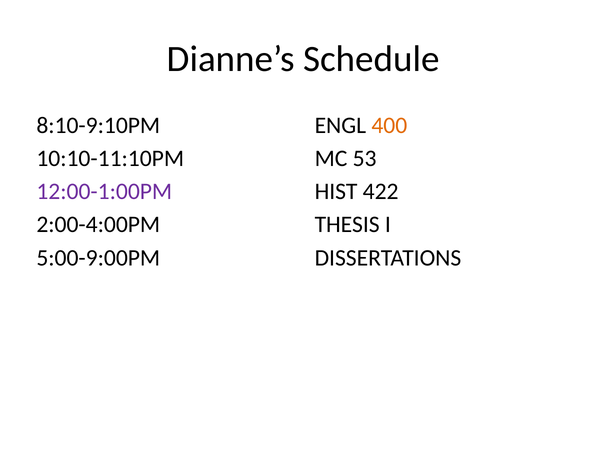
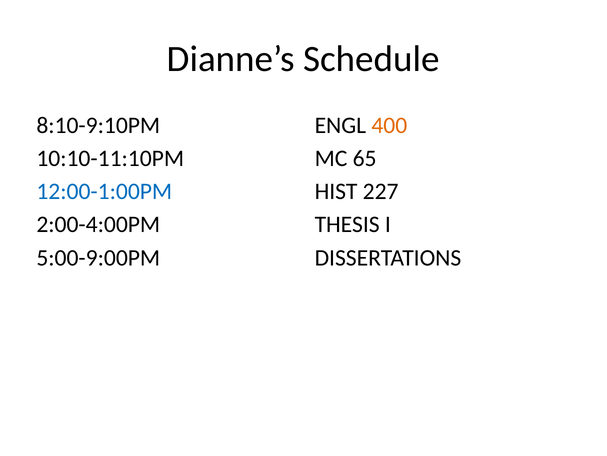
53: 53 -> 65 (365, 158)
12:00-1:00PM colour: purple -> blue (104, 191)
422: 422 -> 227 (381, 191)
